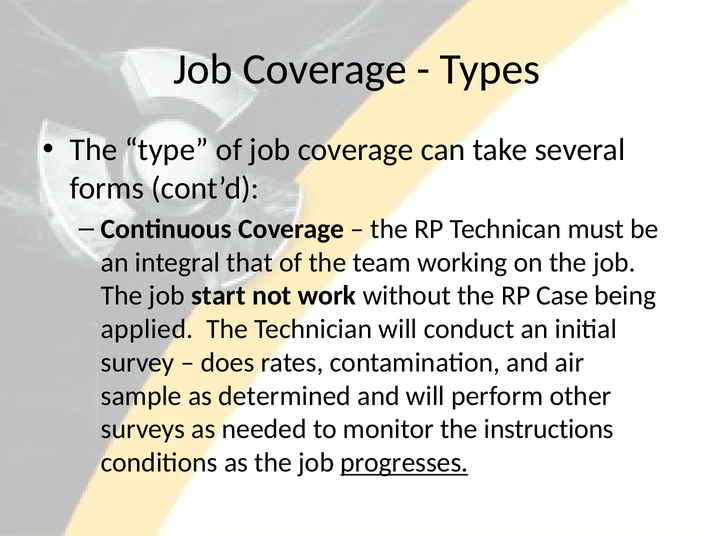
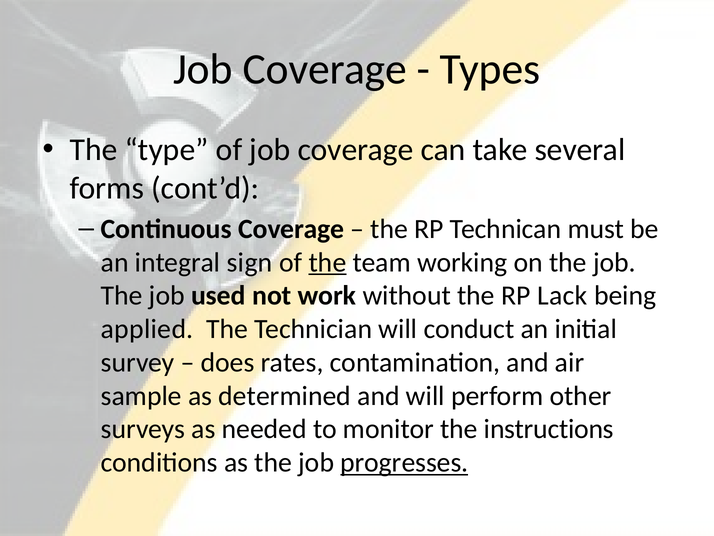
that: that -> sign (250, 262)
the underline: none -> present (328, 262)
start: start -> used (218, 296)
Case: Case -> Lack (562, 296)
